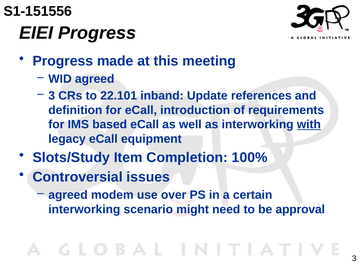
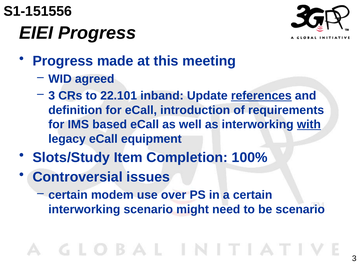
references underline: none -> present (261, 96)
agreed: agreed -> certain (68, 195)
be approval: approval -> scenario (300, 209)
